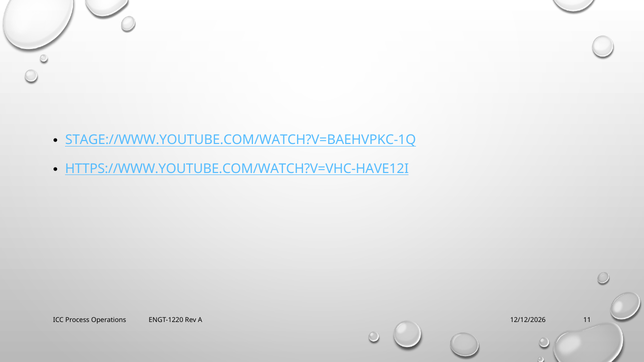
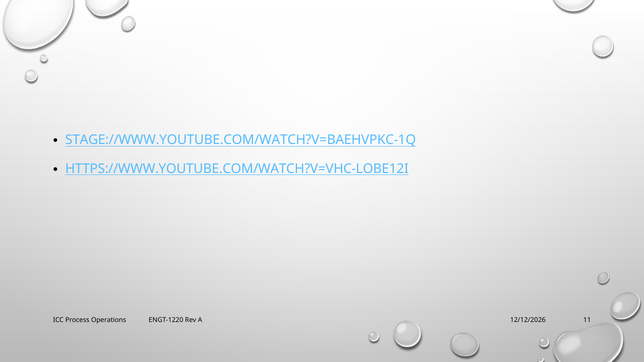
HTTPS://WWW.YOUTUBE.COM/WATCH?V=VHC-HAVE12I: HTTPS://WWW.YOUTUBE.COM/WATCH?V=VHC-HAVE12I -> HTTPS://WWW.YOUTUBE.COM/WATCH?V=VHC-LOBE12I (237, 169)
